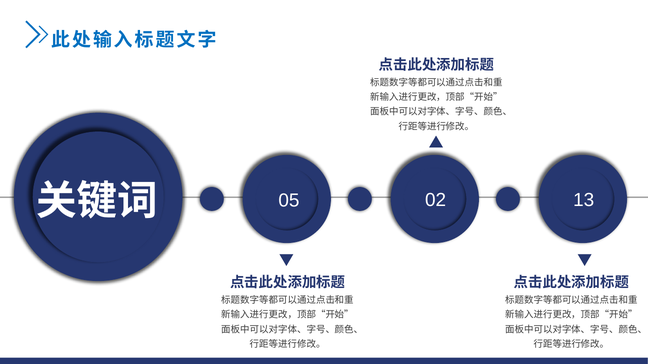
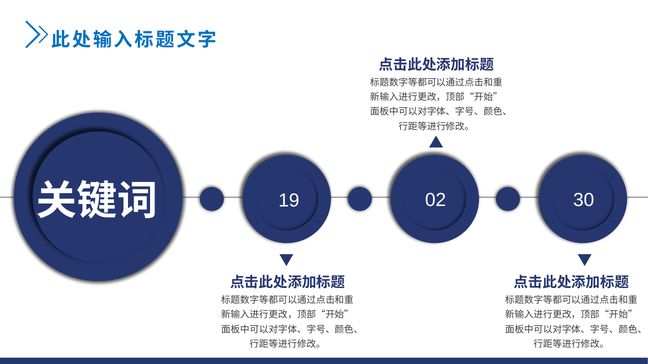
05: 05 -> 19 (289, 201)
13: 13 -> 30 (584, 200)
